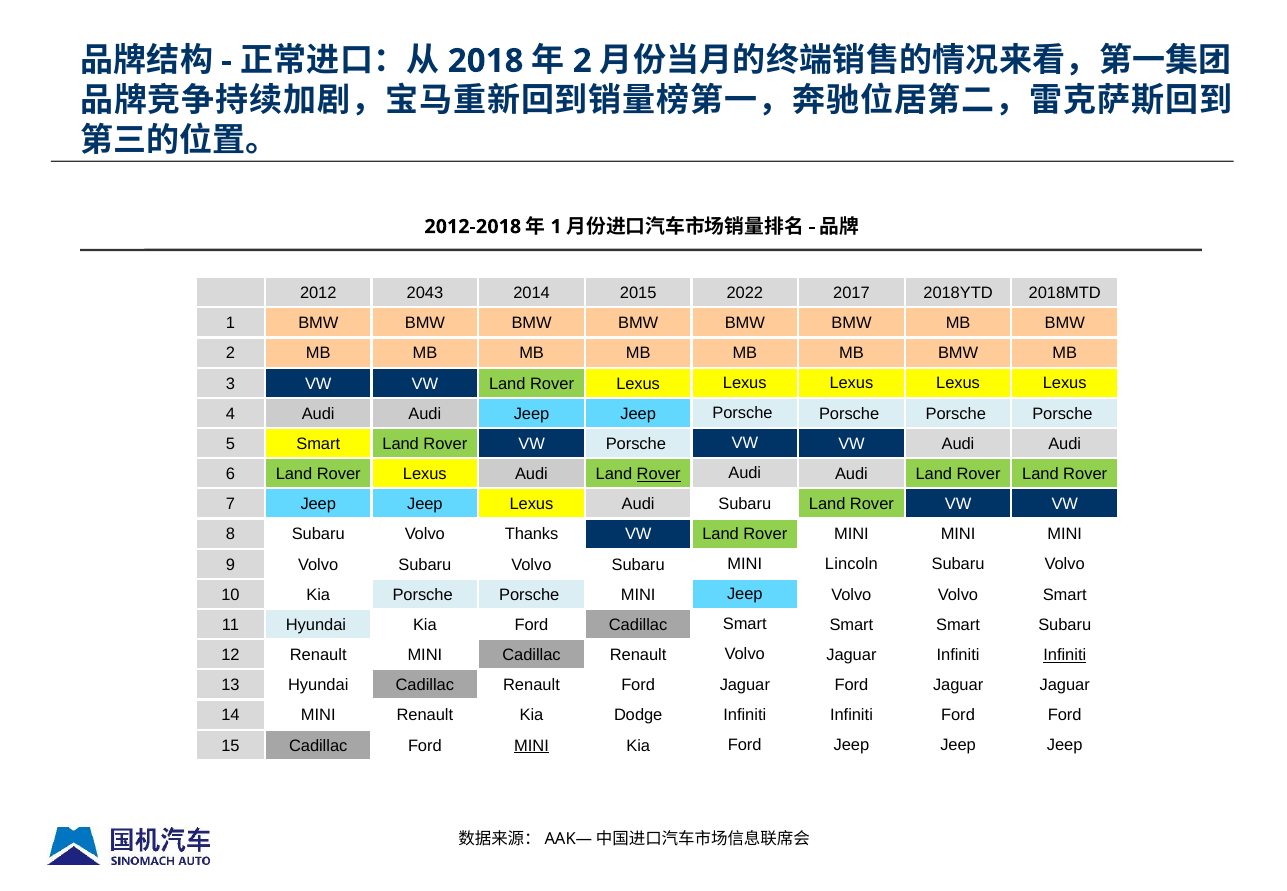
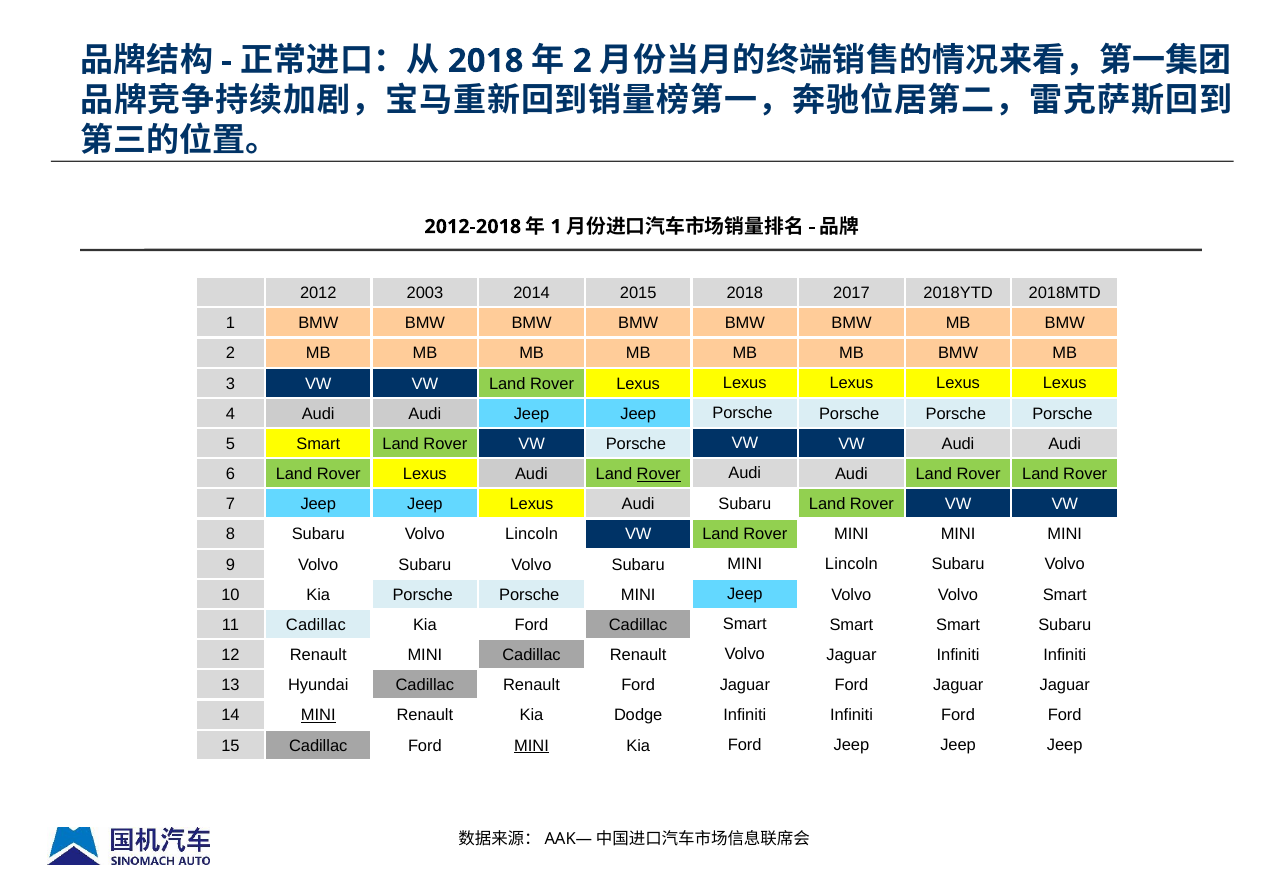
2043: 2043 -> 2003 (425, 293)
2015 2022: 2022 -> 2018 (745, 293)
Volvo Thanks: Thanks -> Lincoln (532, 534)
11 Hyundai: Hyundai -> Cadillac (316, 625)
Infiniti underline: present -> none (1065, 655)
MINI underline: none -> present (318, 715)
